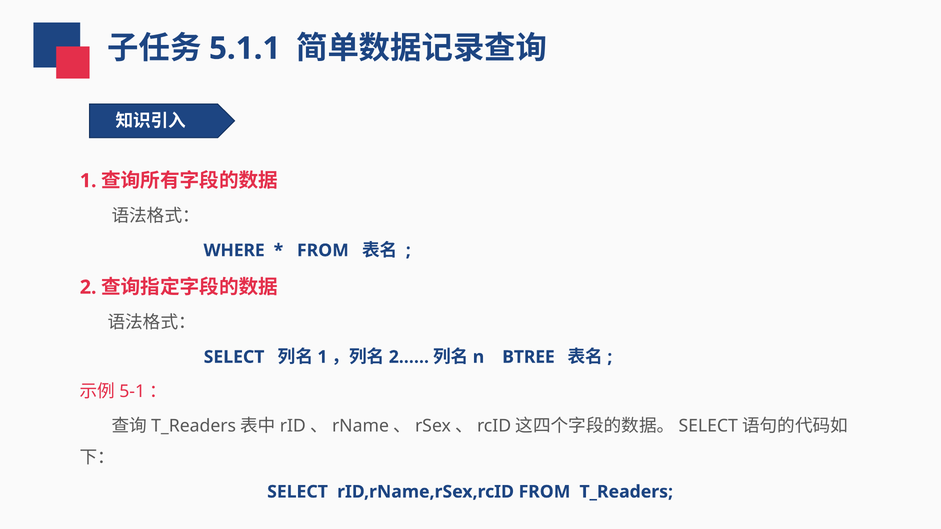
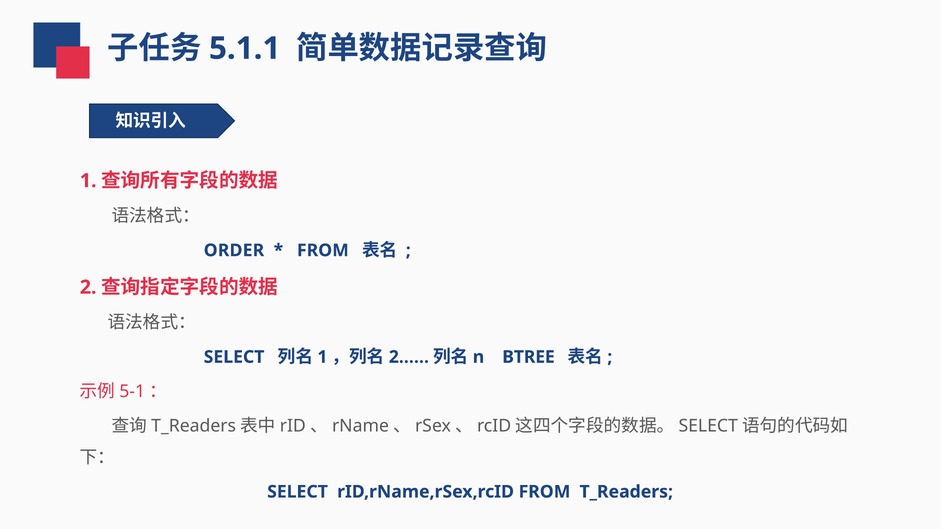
WHERE: WHERE -> ORDER (234, 251)
